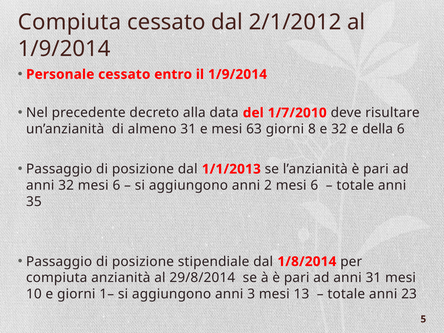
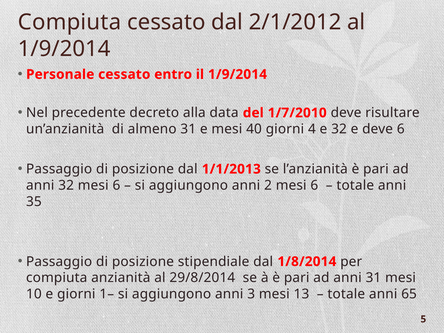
63: 63 -> 40 (254, 129)
8: 8 -> 4 (312, 129)
e della: della -> deve (378, 129)
23: 23 -> 65 (409, 294)
